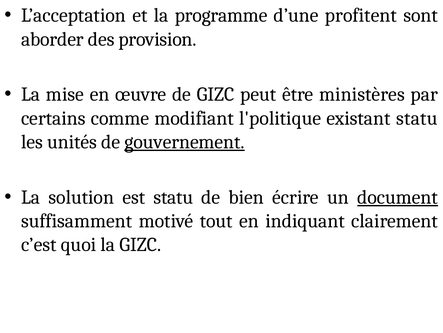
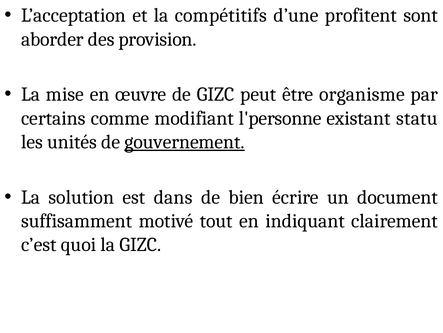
programme: programme -> compétitifs (221, 15)
ministères: ministères -> organisme (362, 94)
l'politique: l'politique -> l'personne (280, 118)
est statu: statu -> dans (173, 197)
document underline: present -> none (398, 197)
